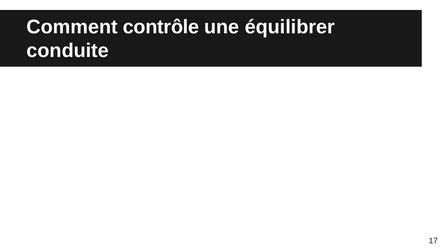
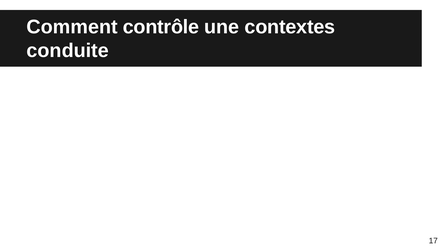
équilibrer: équilibrer -> contextes (290, 27)
